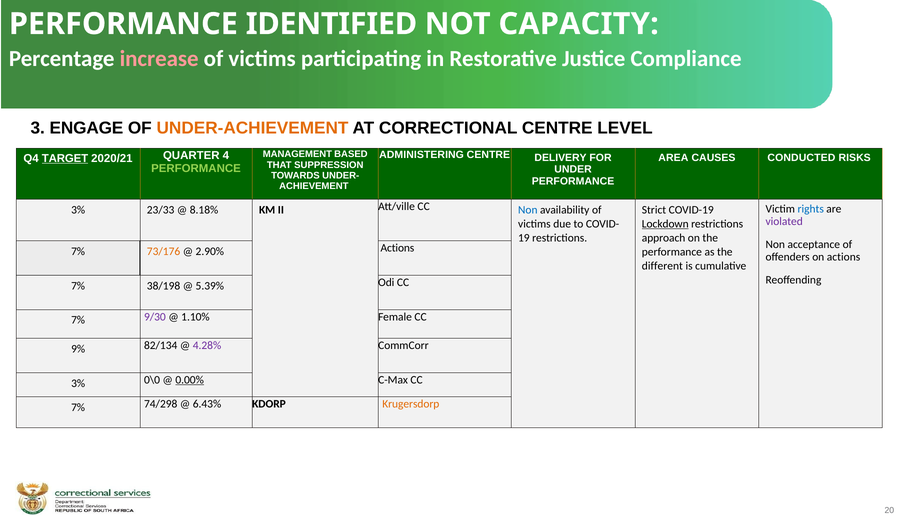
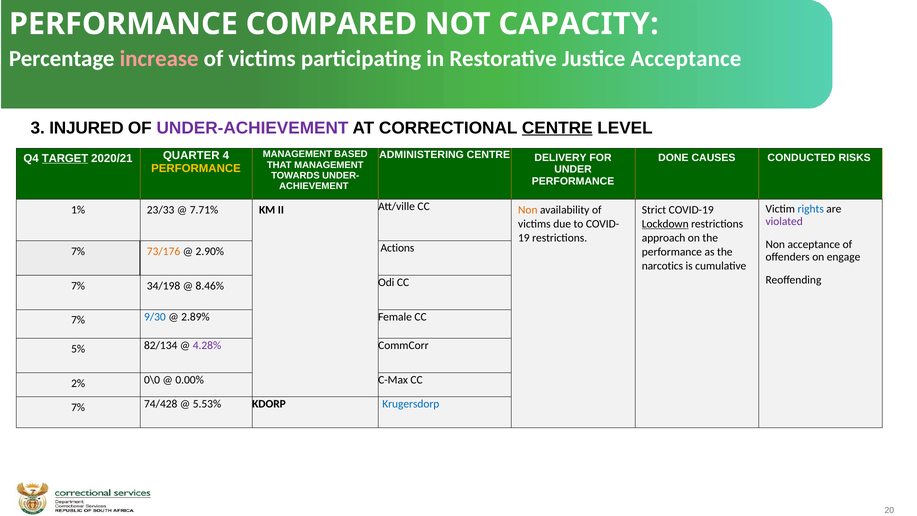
IDENTIFIED: IDENTIFIED -> COMPARED (331, 24)
Justice Compliance: Compliance -> Acceptance (686, 59)
ENGAGE: ENGAGE -> INJURED (86, 128)
UNDER-ACHIEVEMENT colour: orange -> purple (253, 128)
CENTRE underline: none -> present (557, 128)
AREA: AREA -> DONE (673, 158)
THAT SUPPRESSION: SUPPRESSION -> MANAGEMENT (329, 165)
PERFORMANCE colour: light green -> yellow (196, 168)
3%: 3% -> 1% (78, 210)
8.18%: 8.18% -> 7.71% (204, 210)
Non colour: blue -> orange (528, 210)
on actions: actions -> engage (844, 257)
different: different -> narcotics (662, 266)
38/198: 38/198 -> 34/198 (164, 286)
5.39%: 5.39% -> 8.46% (210, 286)
9/30 colour: purple -> blue (155, 317)
1.10%: 1.10% -> 2.89% (195, 317)
9%: 9% -> 5% (78, 349)
3%: 3% -> 2% (78, 383)
0.00% underline: present -> none (190, 380)
74/298: 74/298 -> 74/428 (161, 404)
6.43%: 6.43% -> 5.53% (207, 404)
Krugersdorp colour: orange -> blue (411, 404)
